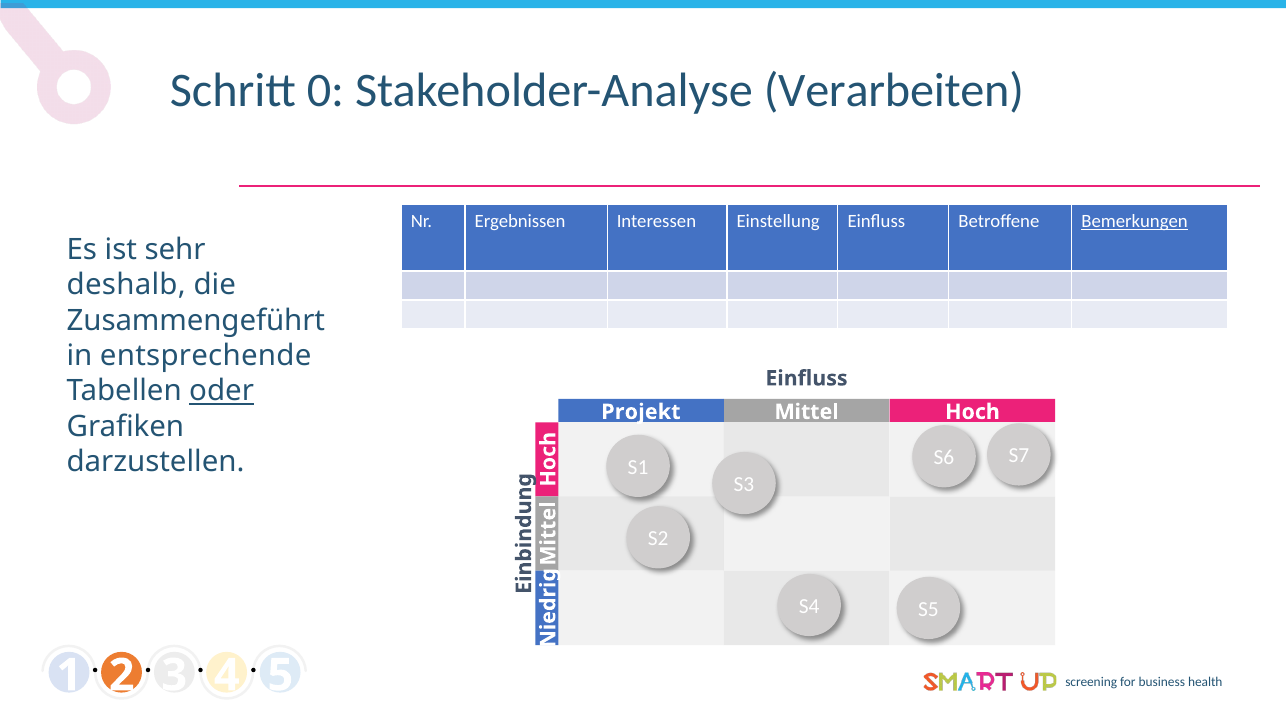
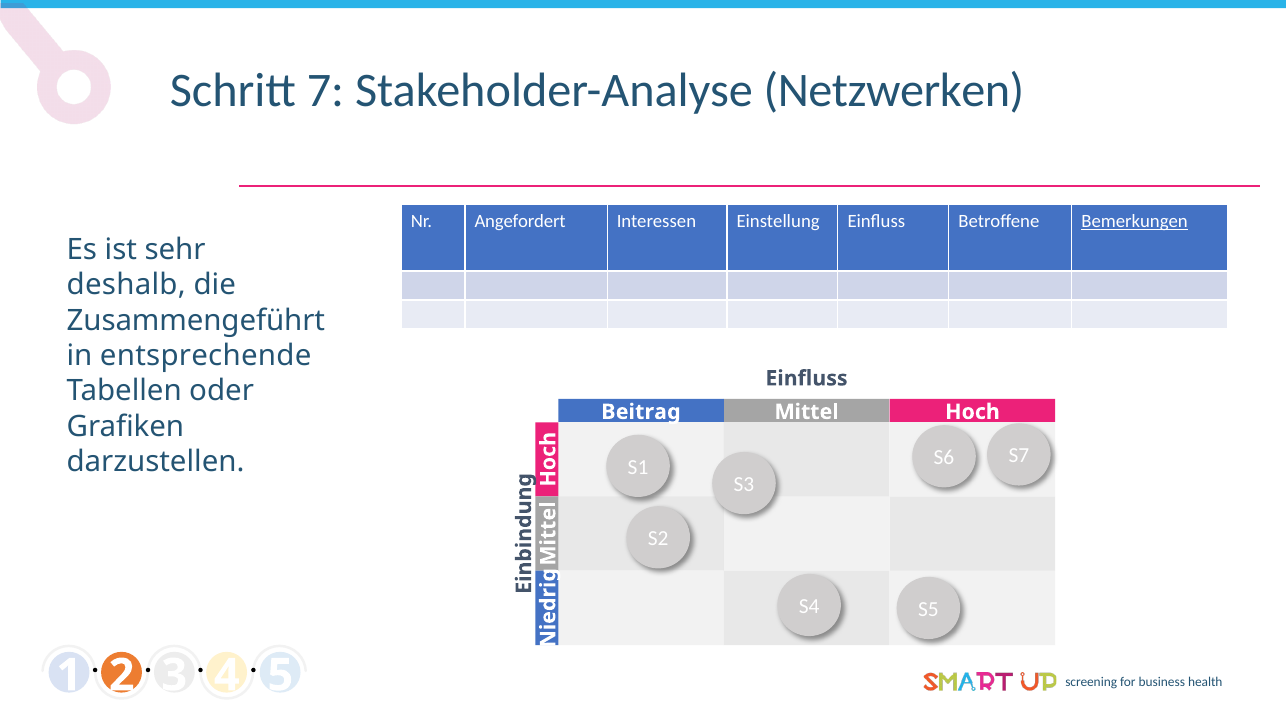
0: 0 -> 7 (325, 90)
Verarbeiten: Verarbeiten -> Netzwerken (894, 90)
Ergebnissen: Ergebnissen -> Angefordert (520, 221)
oder underline: present -> none (222, 391)
Projekt: Projekt -> Beitrag (641, 412)
